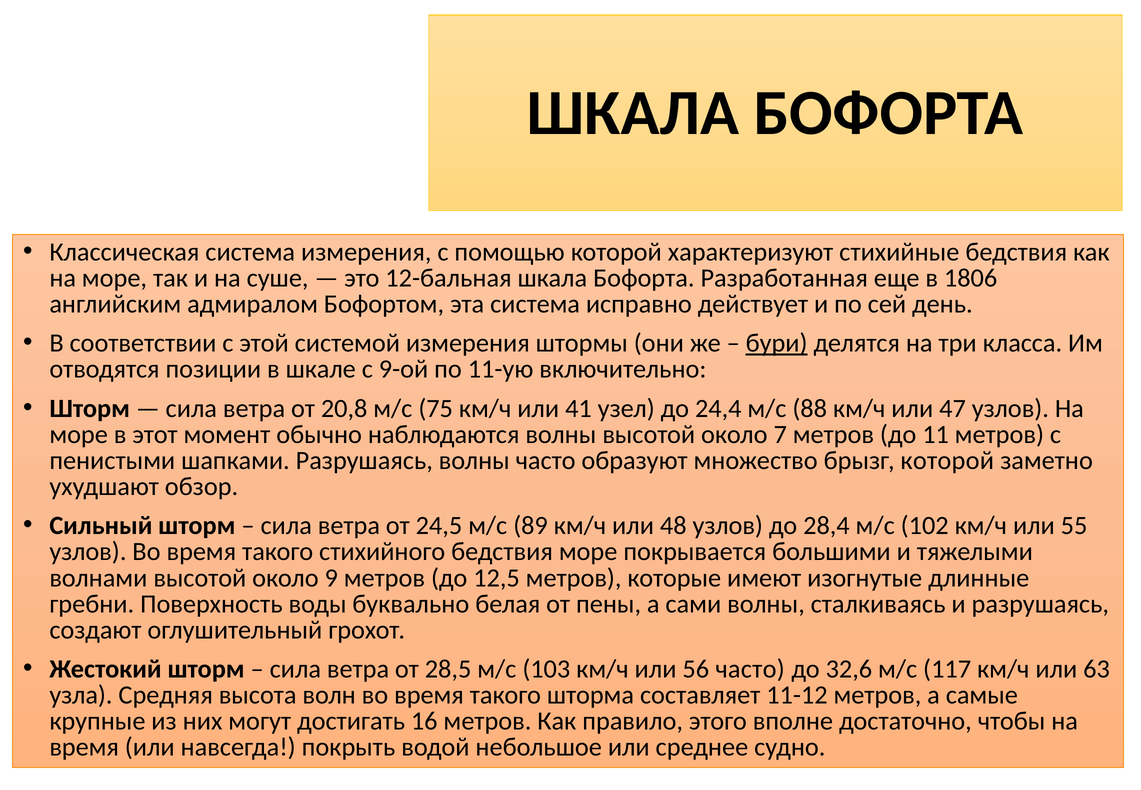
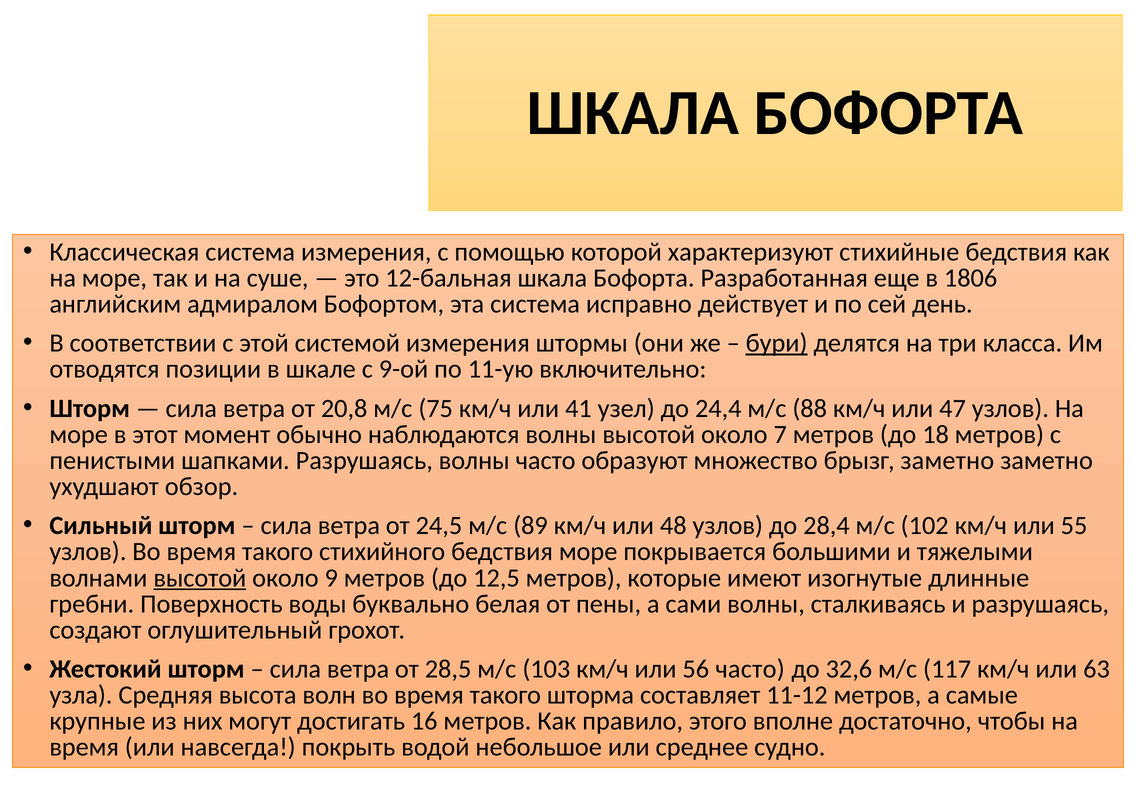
11: 11 -> 18 (936, 434)
брызг которой: которой -> заметно (947, 460)
высотой underline: none -> present (200, 578)
